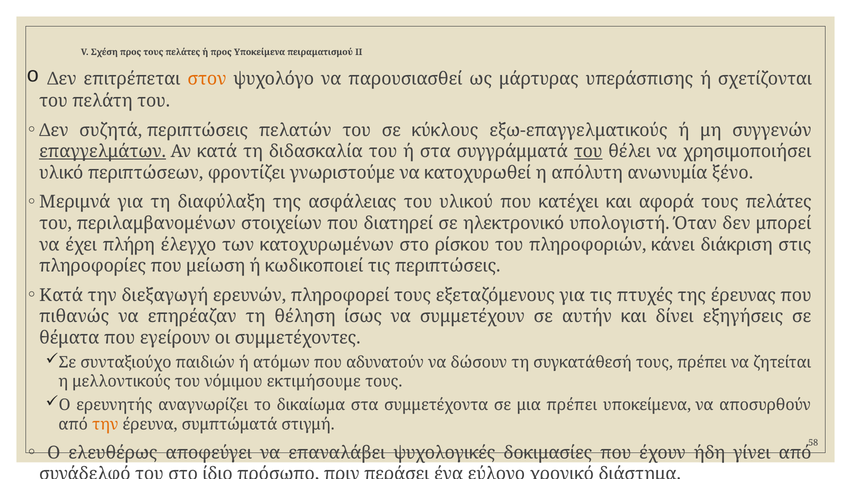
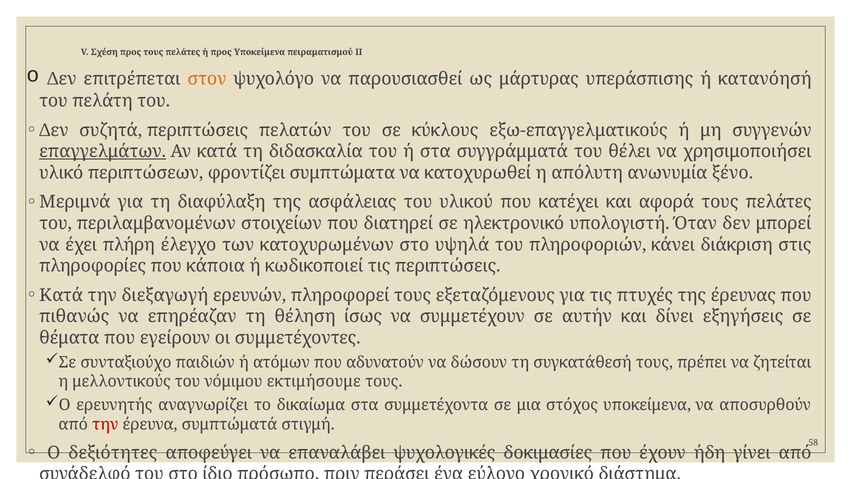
σχετίζονται: σχετίζονται -> κατανόησή (765, 79)
του underline: present -> none (588, 151)
γνωριστούμε: γνωριστούμε -> συμπτώματα (342, 173)
ρίσκου: ρίσκου -> υψηλά (462, 245)
μείωση: μείωση -> κάποια (216, 266)
μια πρέπει: πρέπει -> στόχος (572, 405)
την colour: orange -> red (105, 424)
ελευθέρως: ελευθέρως -> δεξιότητες (113, 452)
